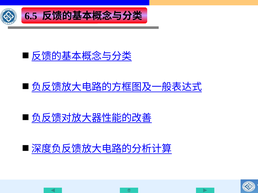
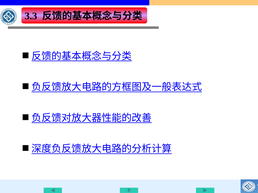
6.5: 6.5 -> 3.3 (31, 16)
